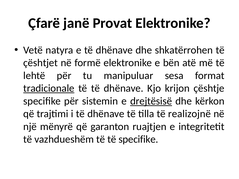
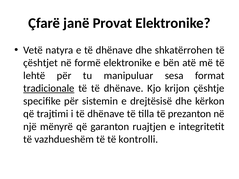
drejtësisë underline: present -> none (151, 101)
realizojnë: realizojnë -> prezanton (190, 114)
të specifike: specifike -> kontrolli (138, 139)
